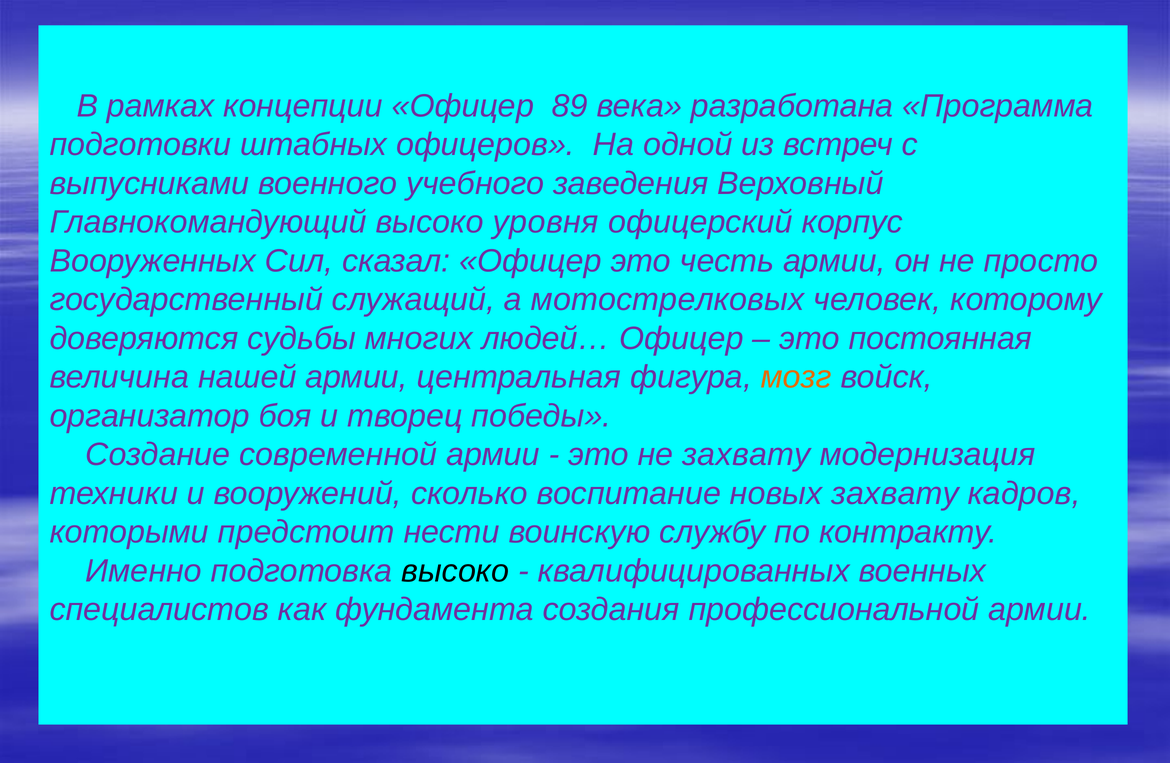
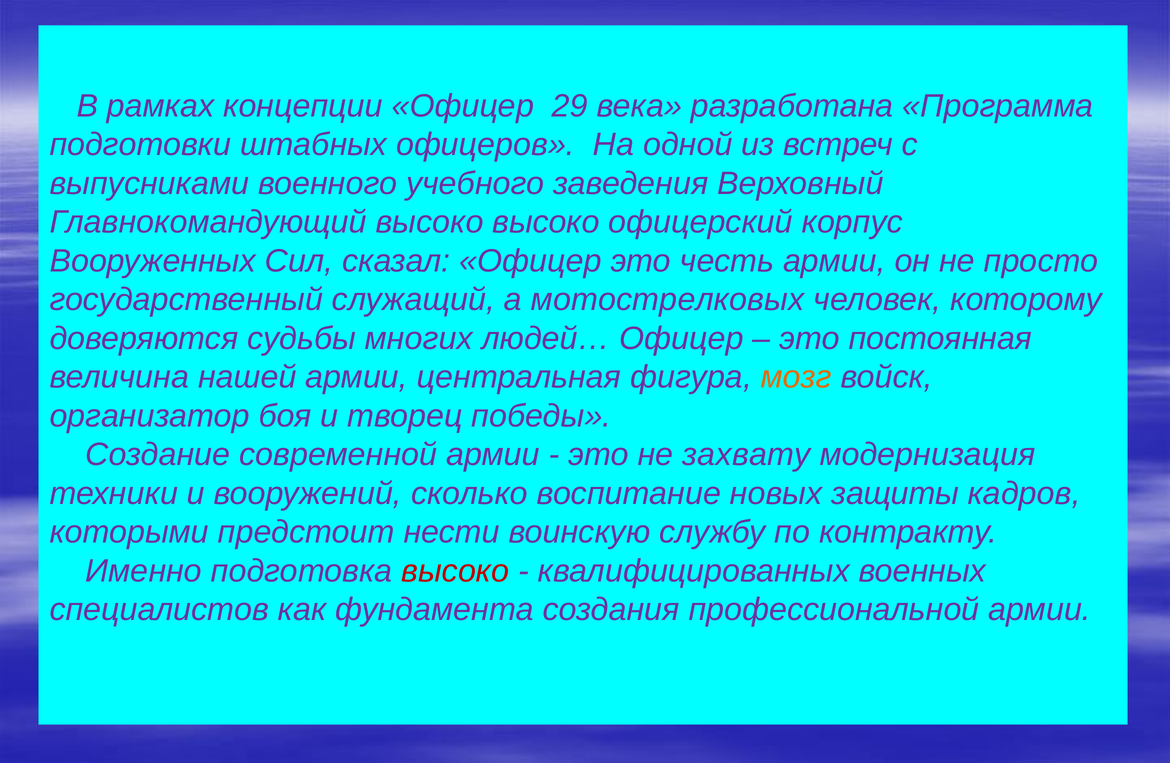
89: 89 -> 29 (570, 106)
высоко уровня: уровня -> высоко (546, 222)
новых захвату: захвату -> защиты (895, 494)
высоко colour: black -> red (455, 571)
